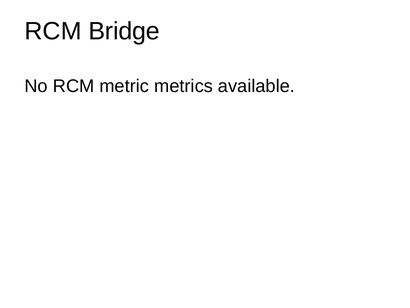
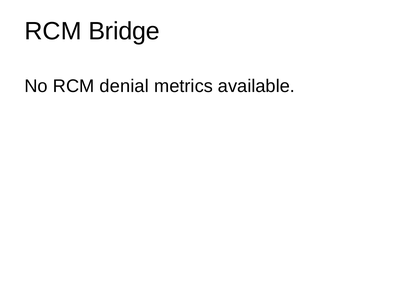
metric: metric -> denial (124, 86)
